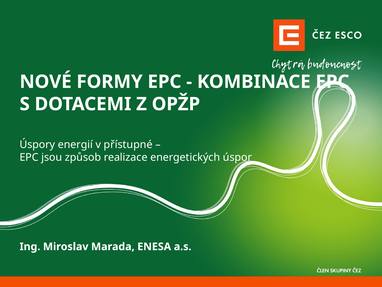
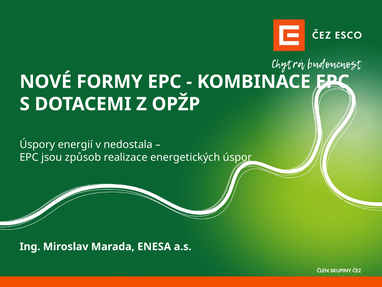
přístupné: přístupné -> nedostala (128, 144)
